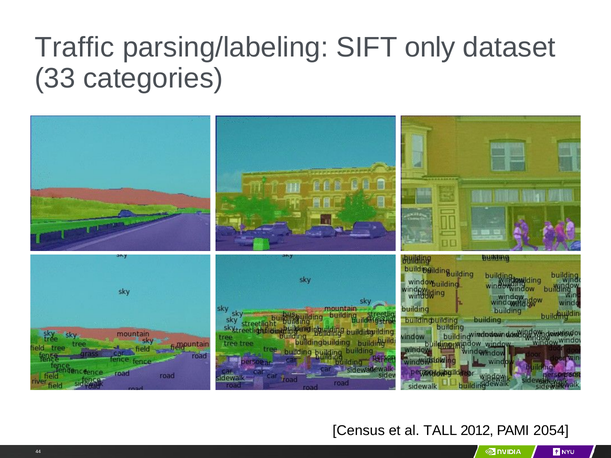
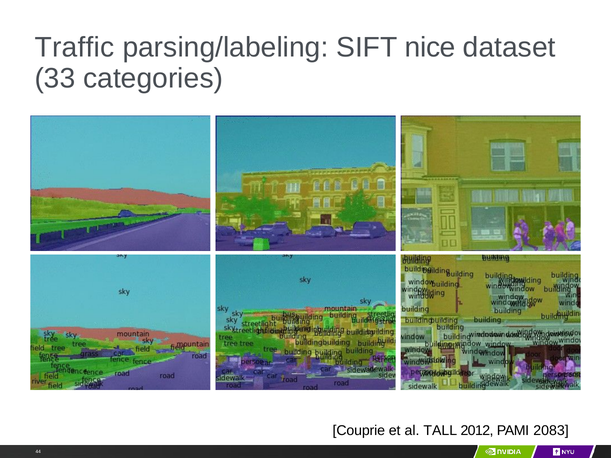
only: only -> nice (430, 48)
Census: Census -> Couprie (359, 431)
2054: 2054 -> 2083 (551, 431)
